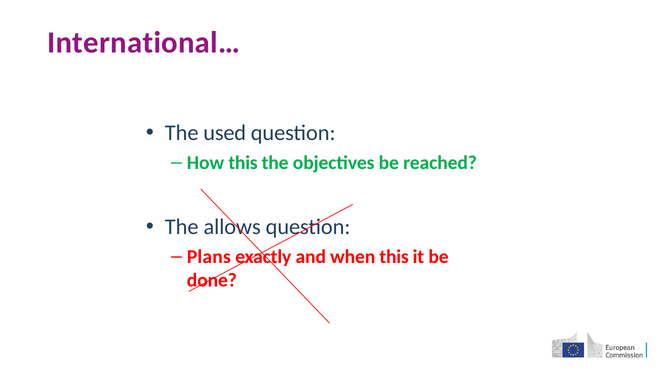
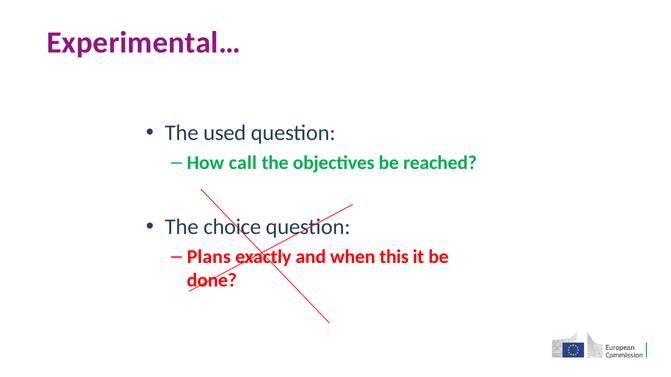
International…: International… -> Experimental… (144, 42)
How this: this -> call (243, 163)
allows: allows -> choice (232, 227)
